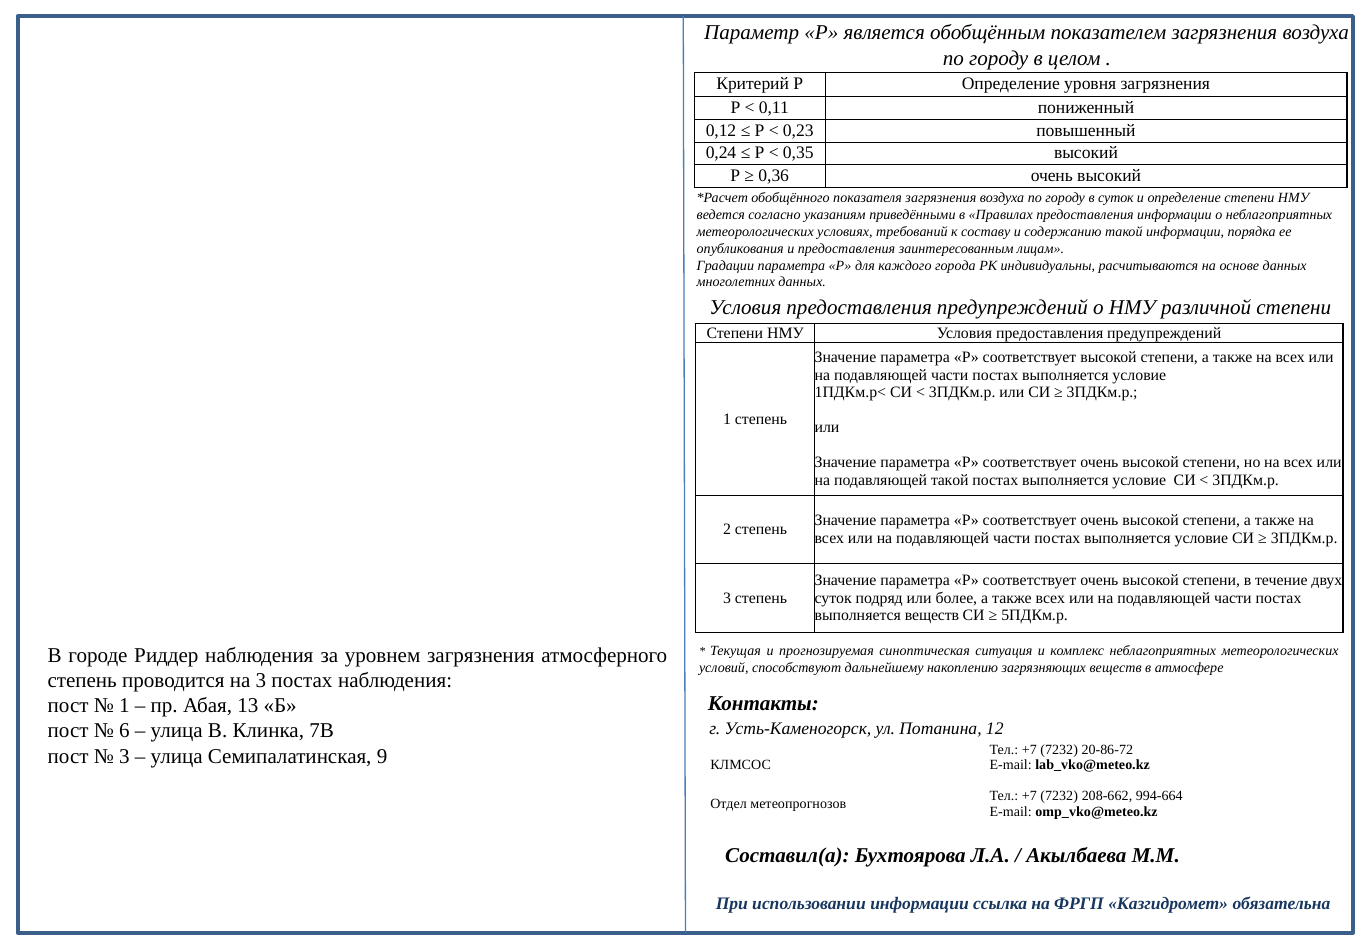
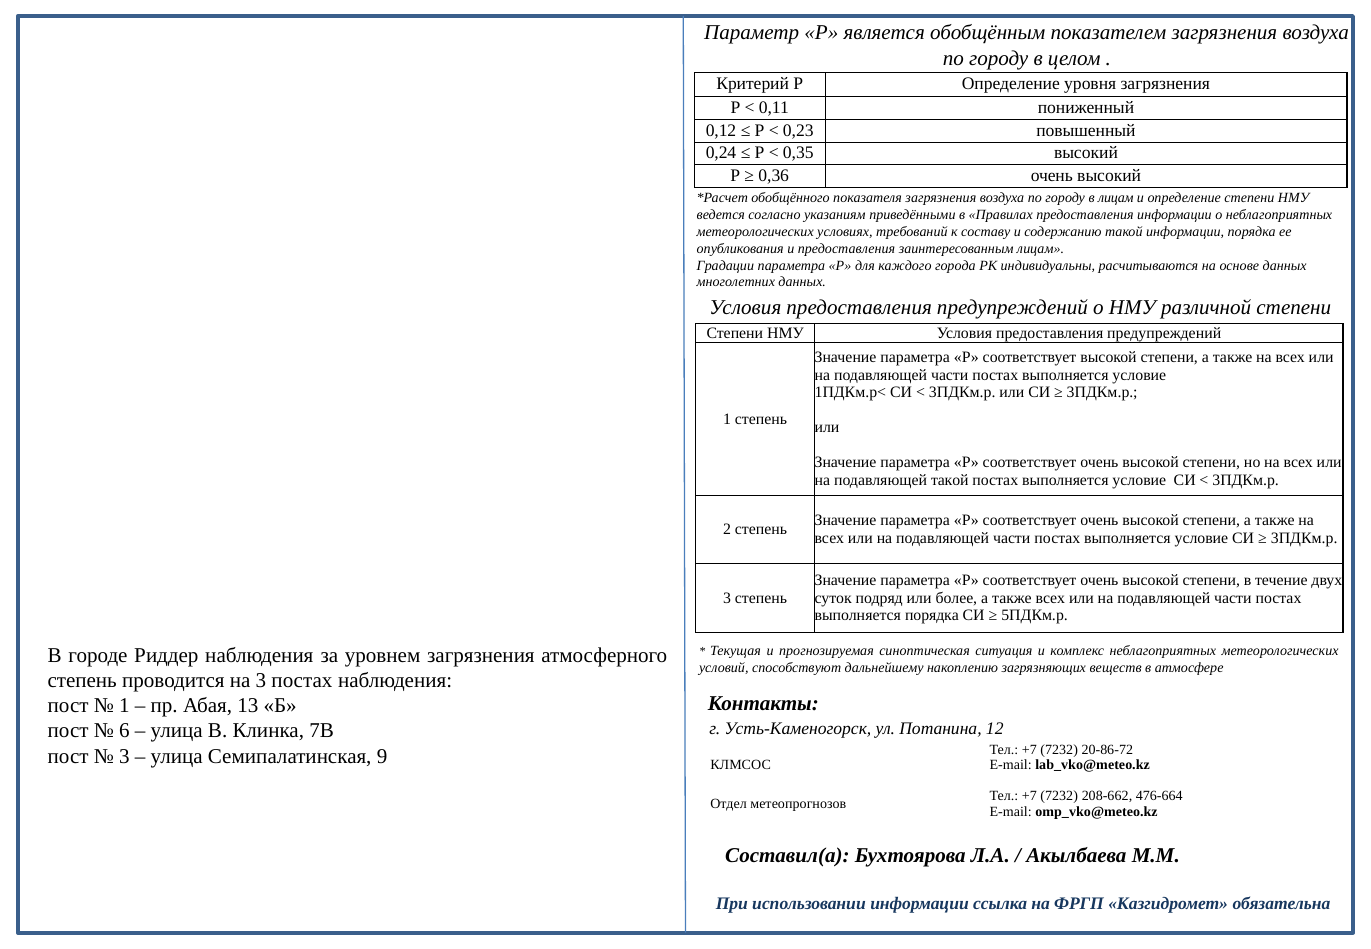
в суток: суток -> лицам (1116, 198)
выполняется веществ: веществ -> порядка (932, 616)
994-664: 994-664 -> 476-664 (1159, 796)
